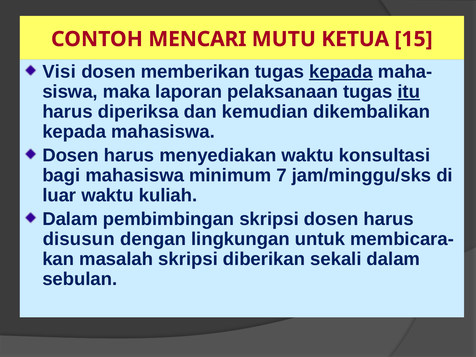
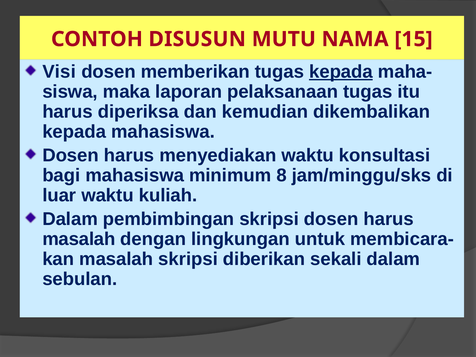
MENCARI: MENCARI -> DISUSUN (197, 39)
KETUA: KETUA -> NAMA (355, 39)
itu underline: present -> none (409, 92)
7: 7 -> 8 (281, 175)
disusun: disusun -> masalah (79, 239)
